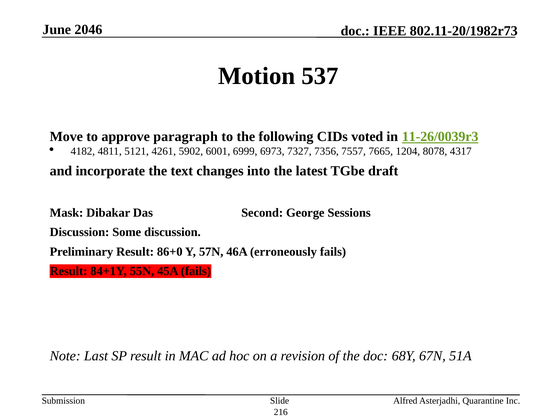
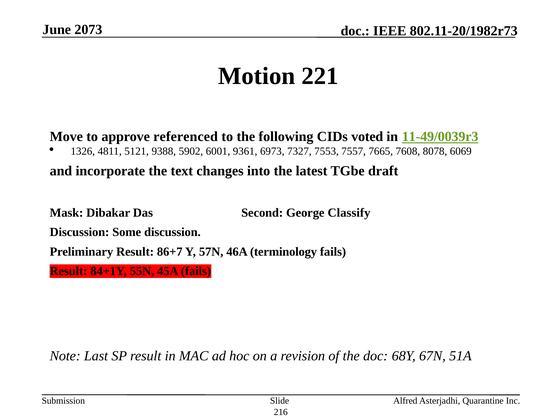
2046: 2046 -> 2073 (88, 30)
537: 537 -> 221 (320, 76)
paragraph: paragraph -> referenced (186, 137)
11-26/0039r3: 11-26/0039r3 -> 11-49/0039r3 (440, 137)
4182: 4182 -> 1326 (83, 151)
4261: 4261 -> 9388 (164, 151)
6999: 6999 -> 9361 (245, 151)
7356: 7356 -> 7553 (327, 151)
1204: 1204 -> 7608 (408, 151)
4317: 4317 -> 6069 (461, 151)
Sessions: Sessions -> Classify (349, 213)
86+0: 86+0 -> 86+7 (170, 252)
erroneously: erroneously -> terminology (284, 252)
